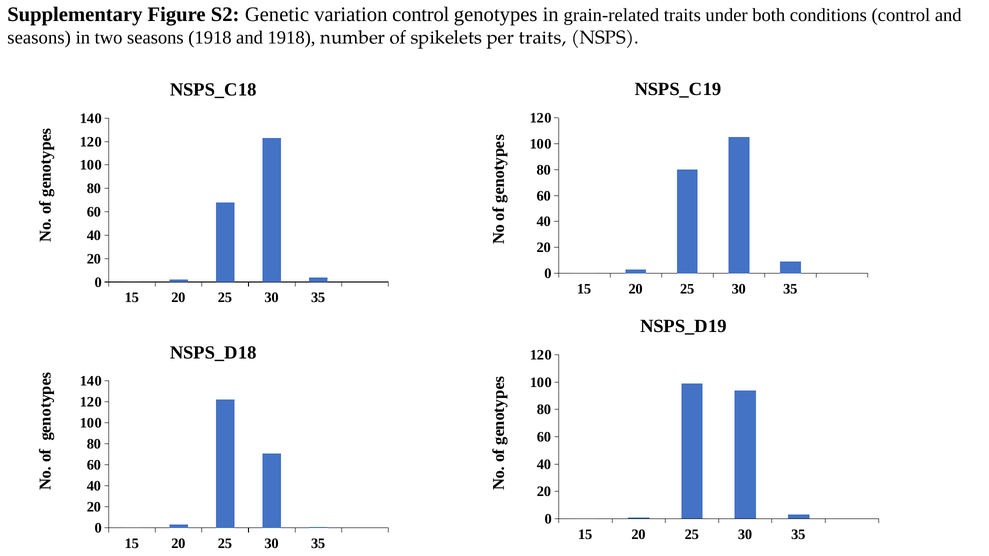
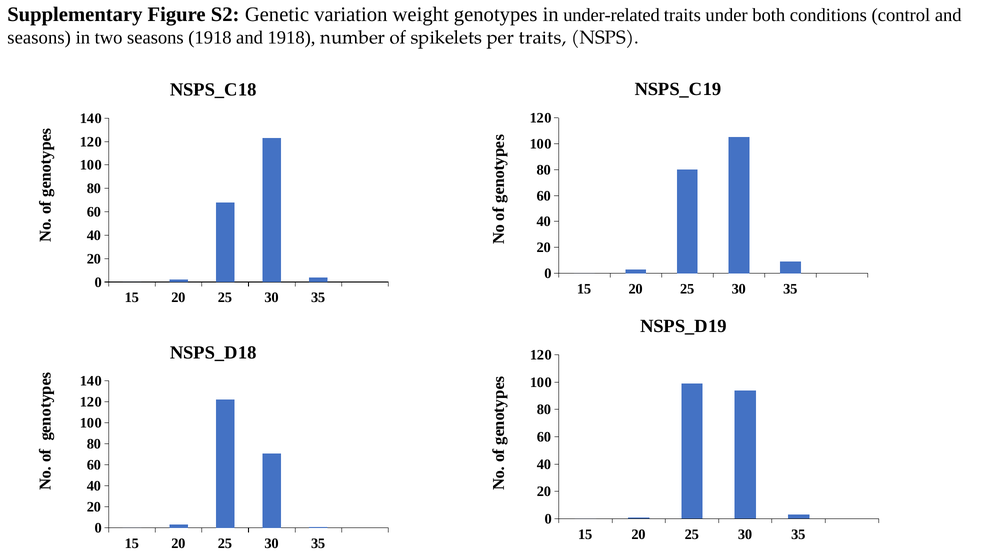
variation control: control -> weight (421, 14)
grain-related: grain-related -> under-related (612, 15)
